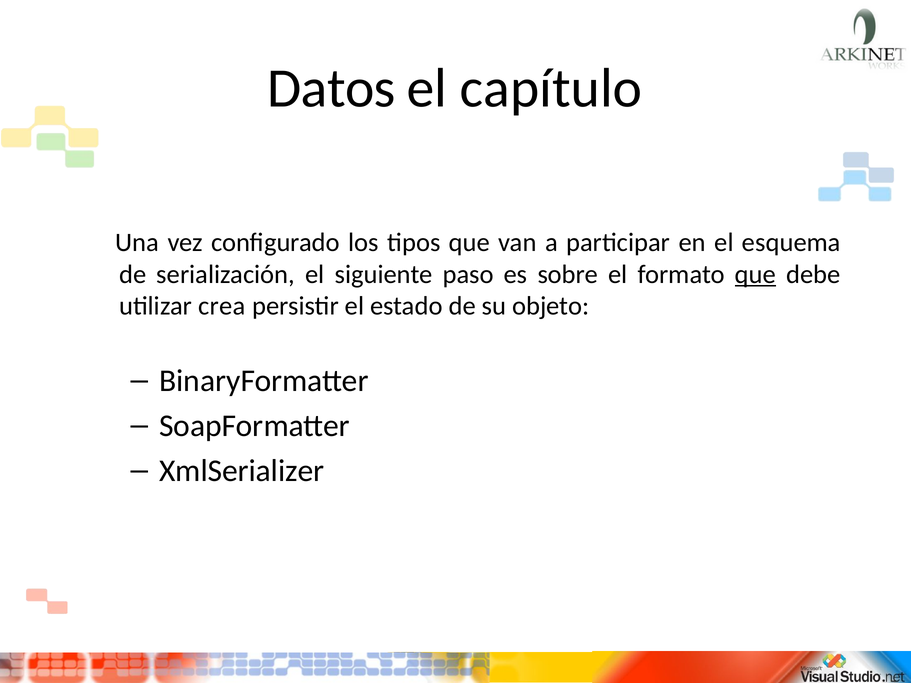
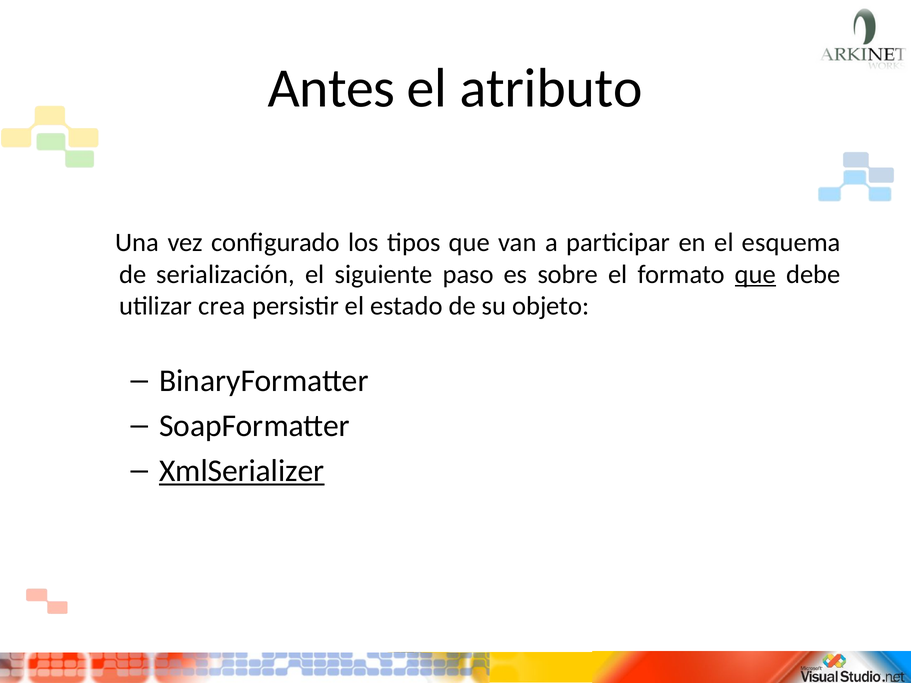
Datos: Datos -> Antes (331, 88)
capítulo: capítulo -> atributo (551, 88)
XmlSerializer underline: none -> present (242, 471)
